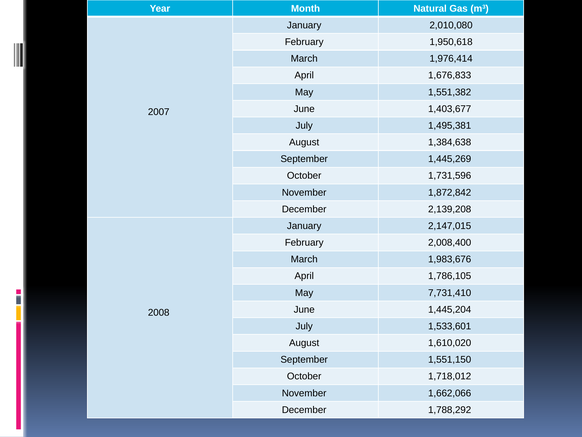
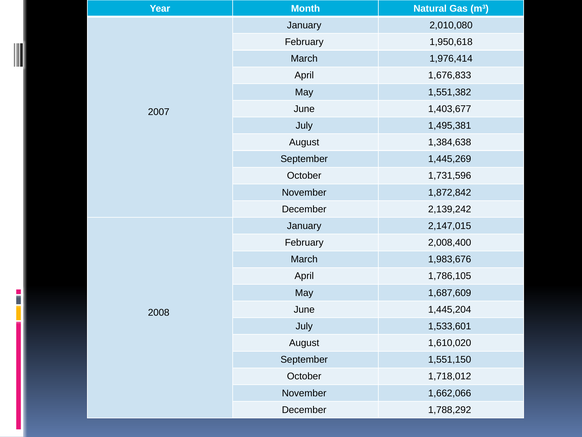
2,139,208: 2,139,208 -> 2,139,242 (450, 209)
7,731,410: 7,731,410 -> 1,687,609 (450, 292)
